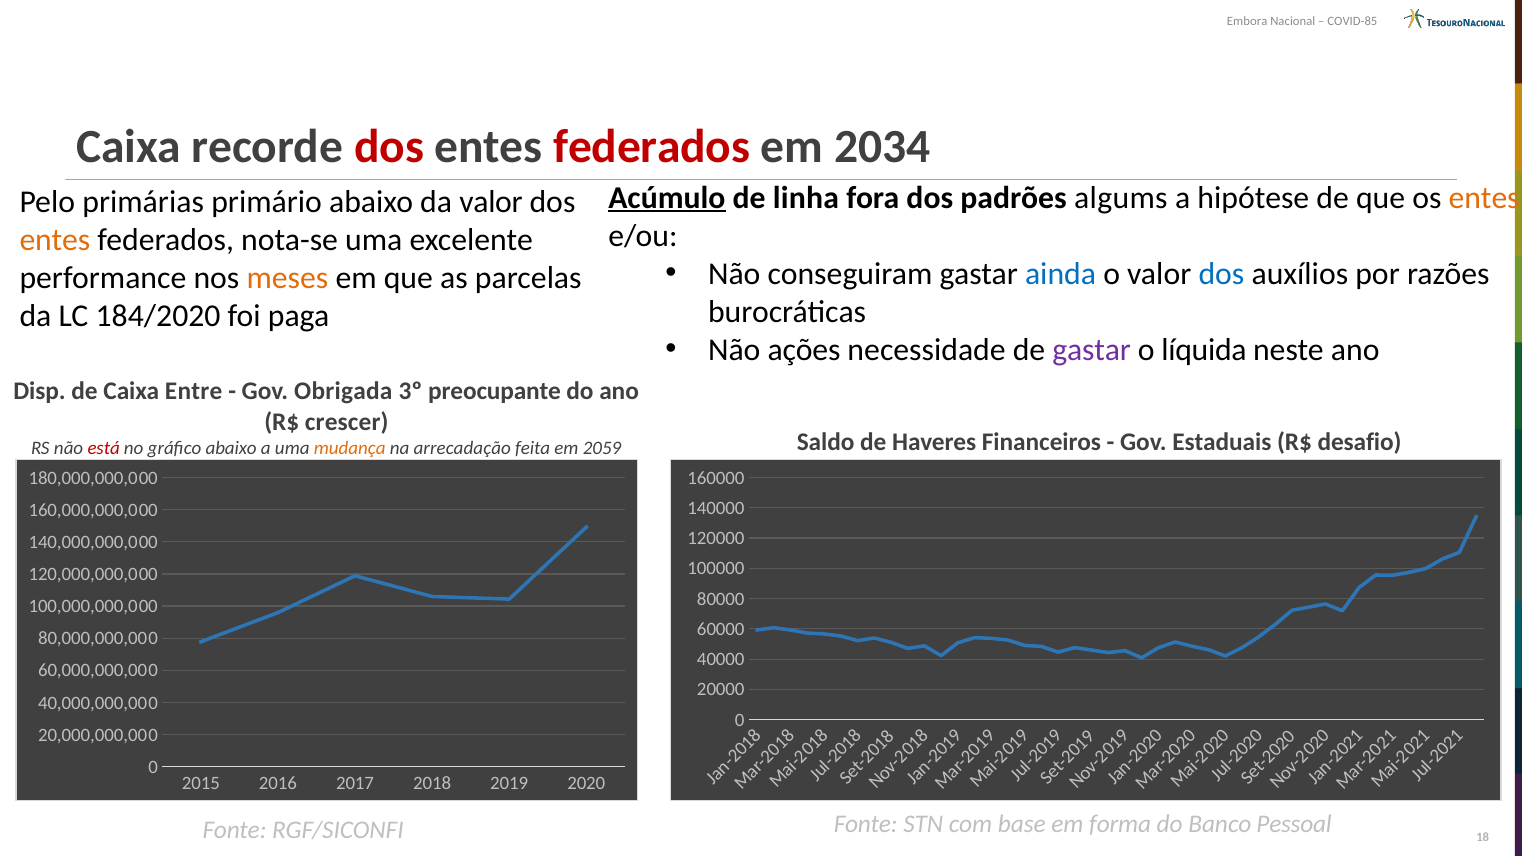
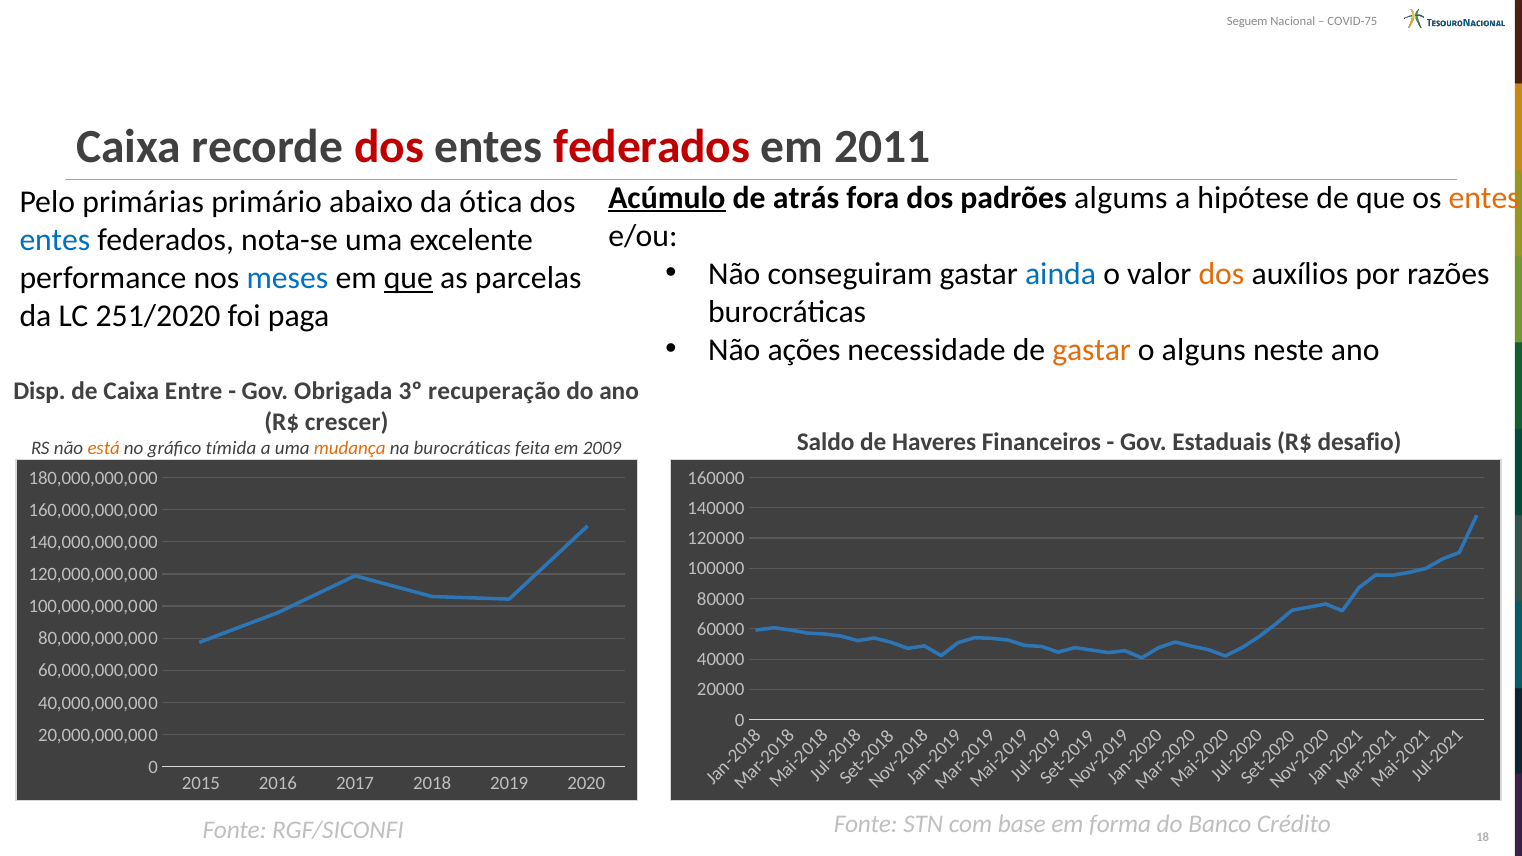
Embora: Embora -> Seguem (1247, 21)
COVID-85: COVID-85 -> COVID-75 (1352, 21)
2034: 2034 -> 2011 (882, 147)
linha: linha -> atrás (806, 198)
da valor: valor -> ótica (491, 202)
entes colour: orange -> blue (55, 240)
dos colour: blue -> orange (1221, 274)
meses colour: orange -> blue (287, 278)
que underline: none -> present (408, 278)
184/2020: 184/2020 -> 251/2020 (158, 316)
gastar colour: purple -> orange (1092, 350)
líquida: líquida -> alguns (1204, 350)
preocupante: preocupante -> recuperação (494, 391)
está colour: red -> orange (104, 448)
gráfico abaixo: abaixo -> tímida (231, 448)
na arrecadação: arrecadação -> burocráticas (462, 448)
2059: 2059 -> 2009 (602, 448)
Pessoal: Pessoal -> Crédito (1294, 824)
